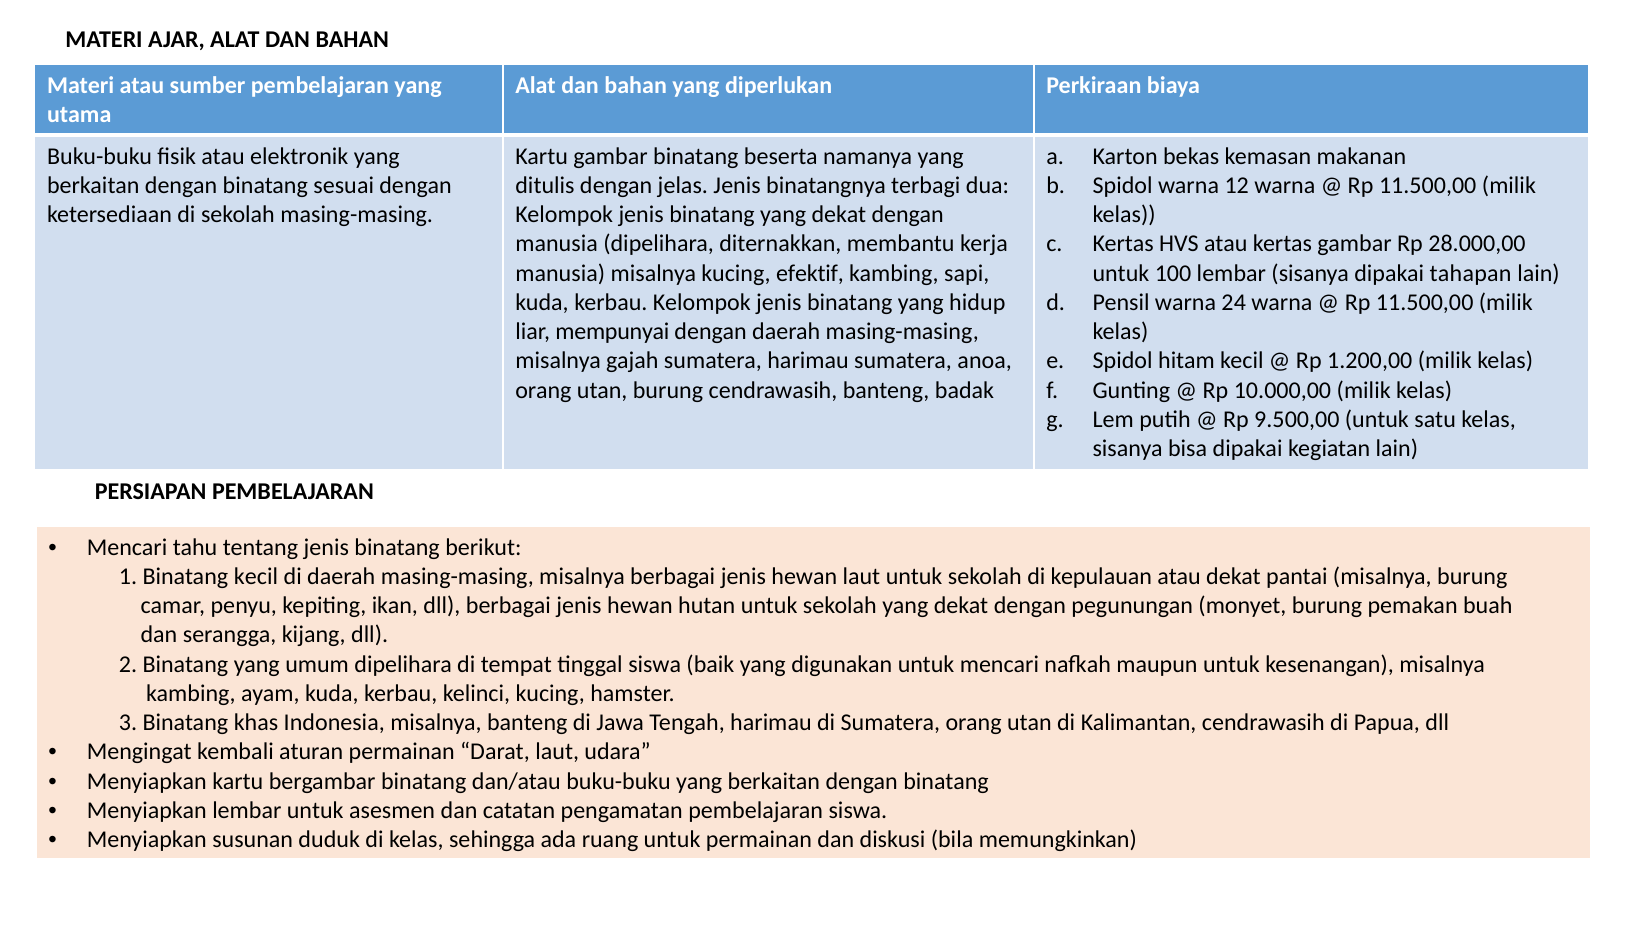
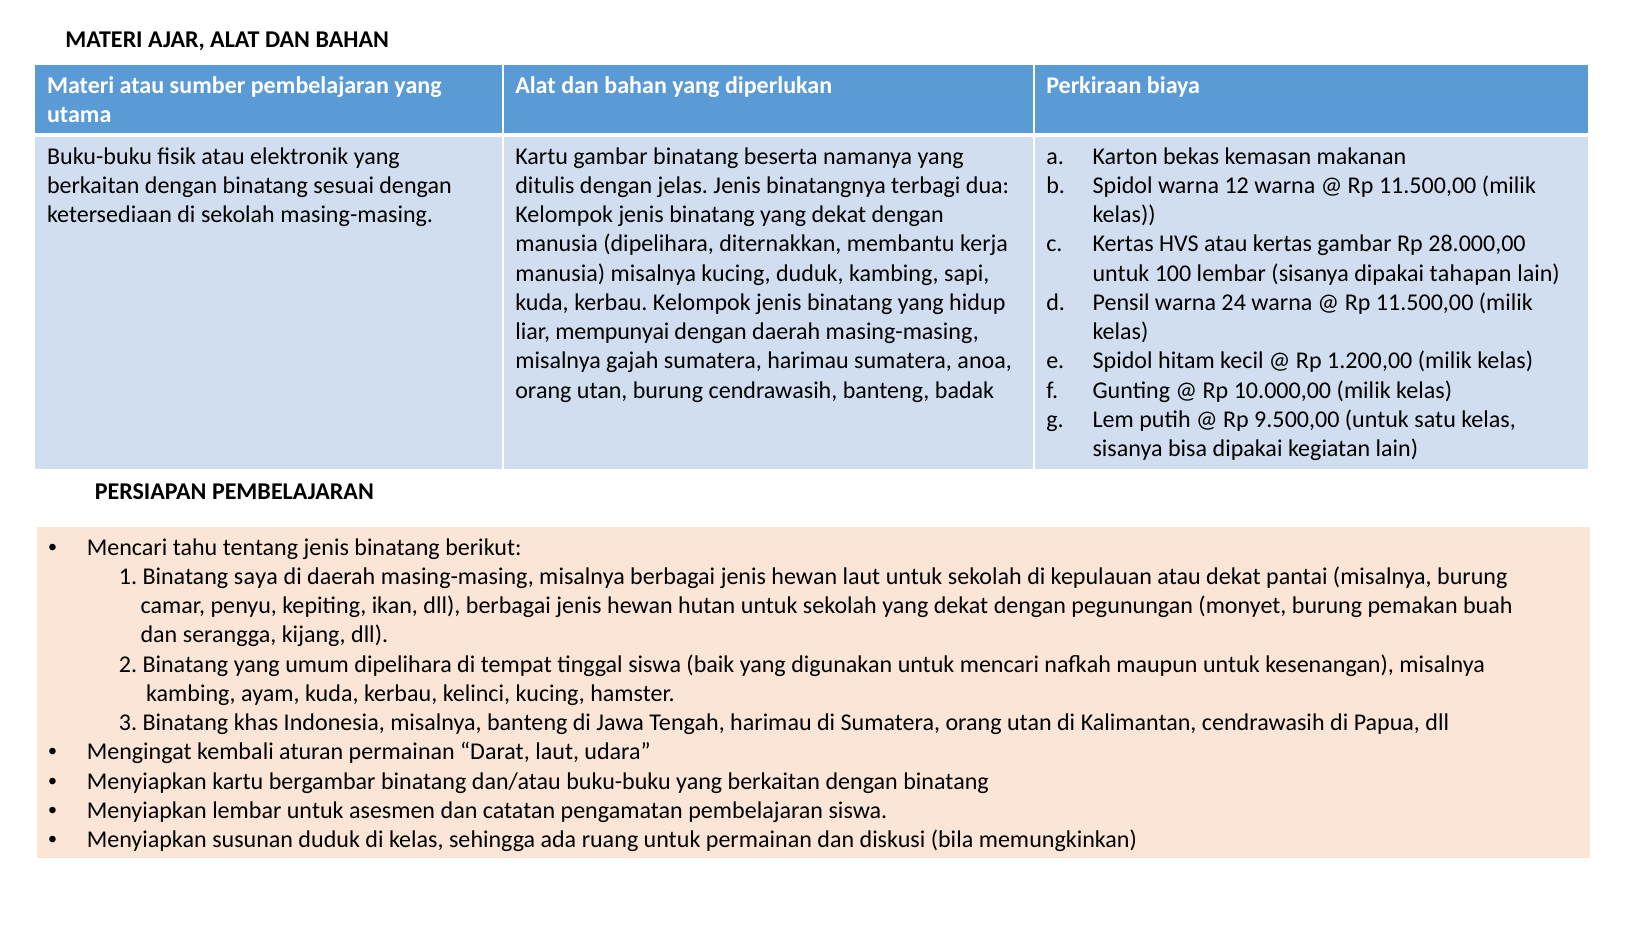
kucing efektif: efektif -> duduk (810, 273)
Binatang kecil: kecil -> saya (256, 576)
